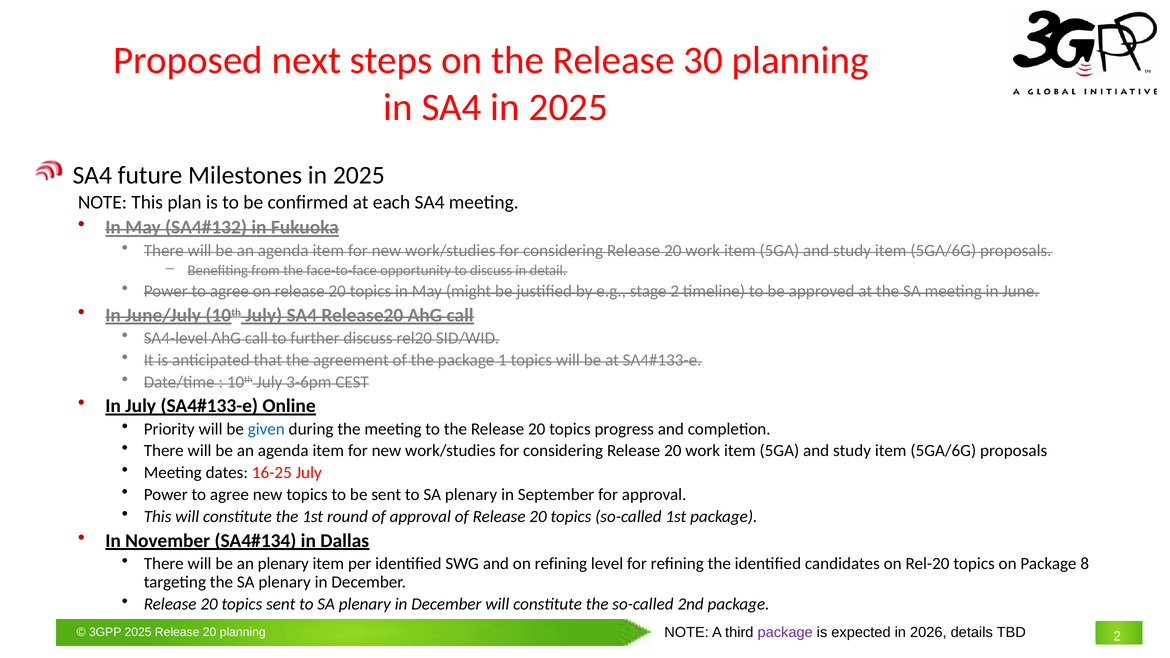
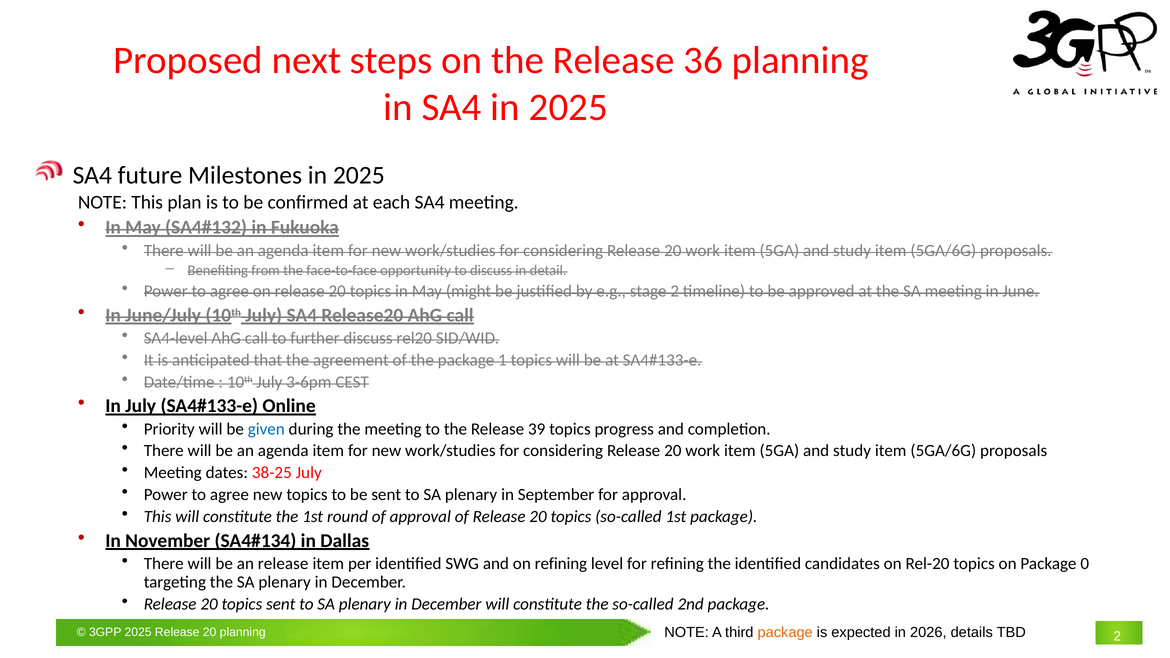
30: 30 -> 36 (703, 61)
the Release 20: 20 -> 39 (537, 429)
16-25: 16-25 -> 38-25 (272, 473)
an plenary: plenary -> release (283, 564)
8: 8 -> 0 (1085, 564)
package colour: purple -> orange (785, 633)
